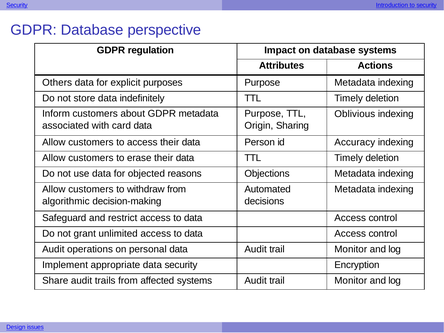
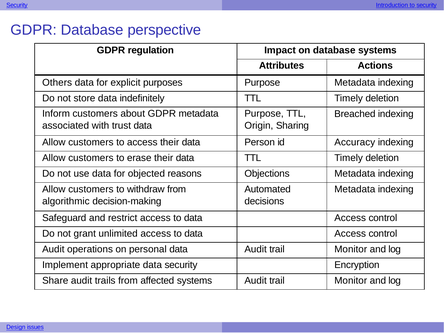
Oblivious: Oblivious -> Breached (355, 114)
card: card -> trust (121, 126)
